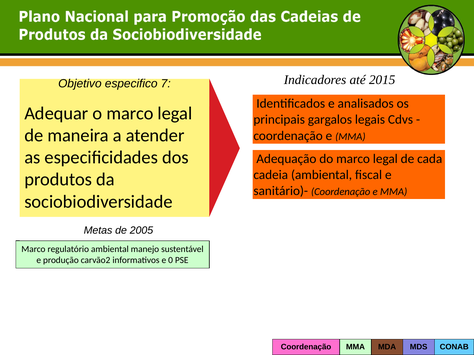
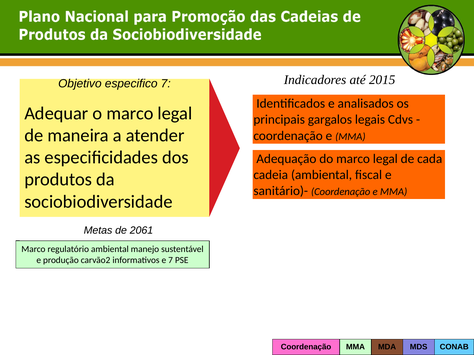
2005: 2005 -> 2061 (141, 231)
e 0: 0 -> 7 (171, 261)
